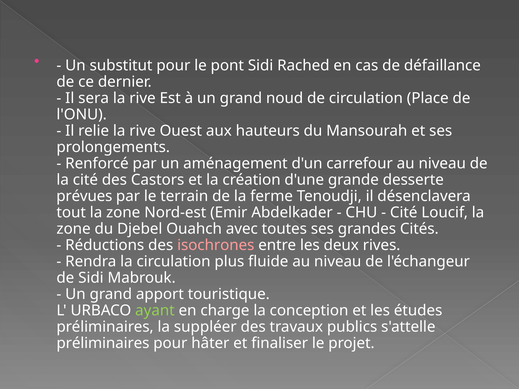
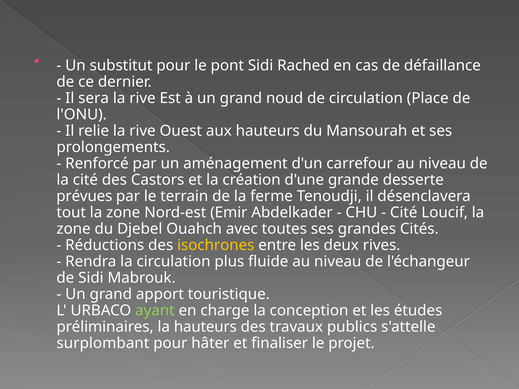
isochrones colour: pink -> yellow (216, 245)
la suppléer: suppléer -> hauteurs (205, 327)
préliminaires: préliminaires -> surplombant (103, 343)
